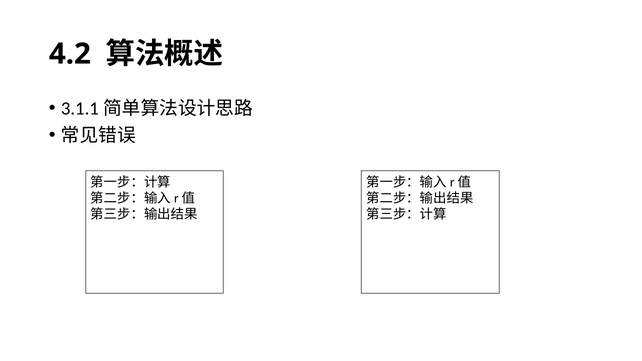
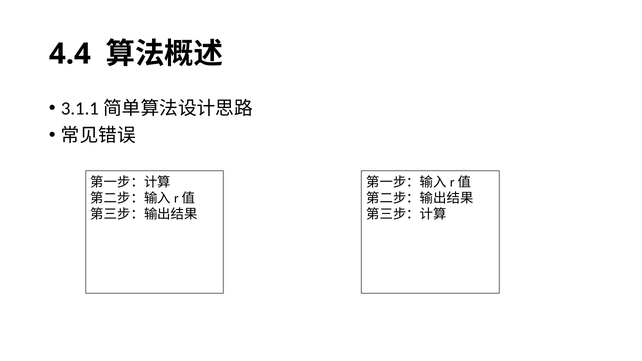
4.2: 4.2 -> 4.4 (70, 54)
